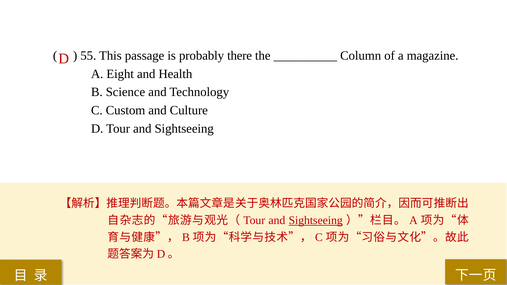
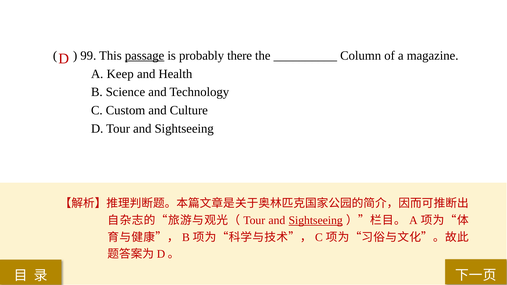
55: 55 -> 99 (88, 56)
passage underline: none -> present (145, 56)
Eight: Eight -> Keep (120, 74)
